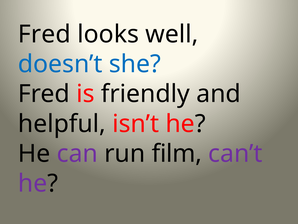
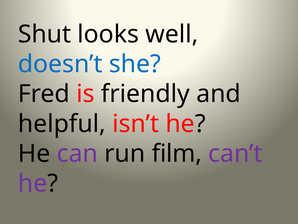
Fred: Fred -> Shut (44, 34)
